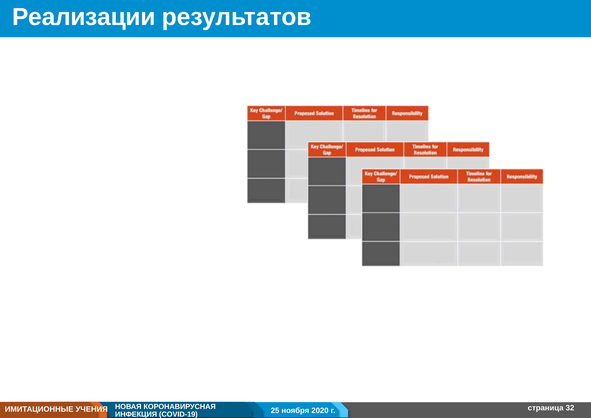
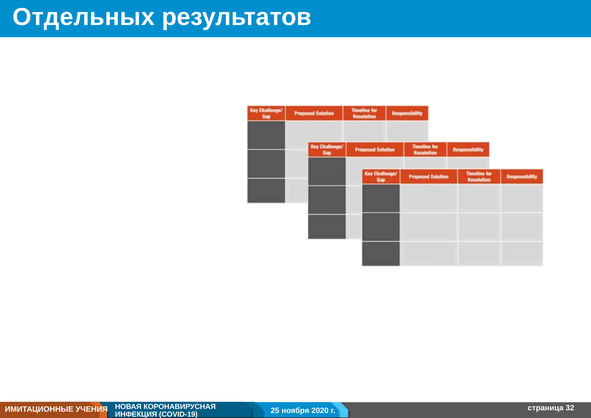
Реализации: Реализации -> Отдельных (84, 17)
